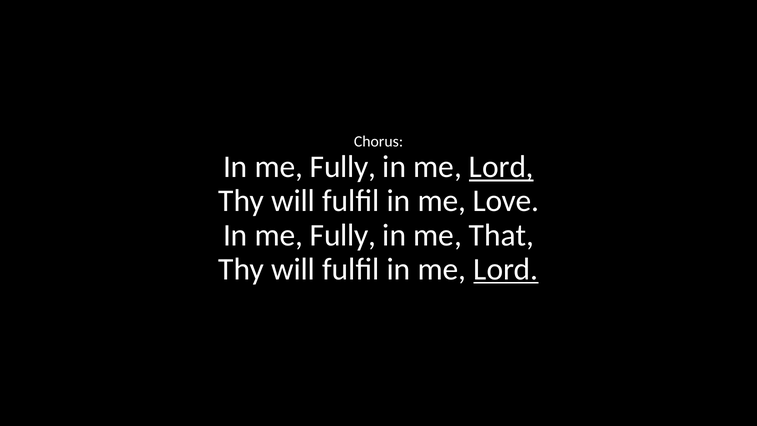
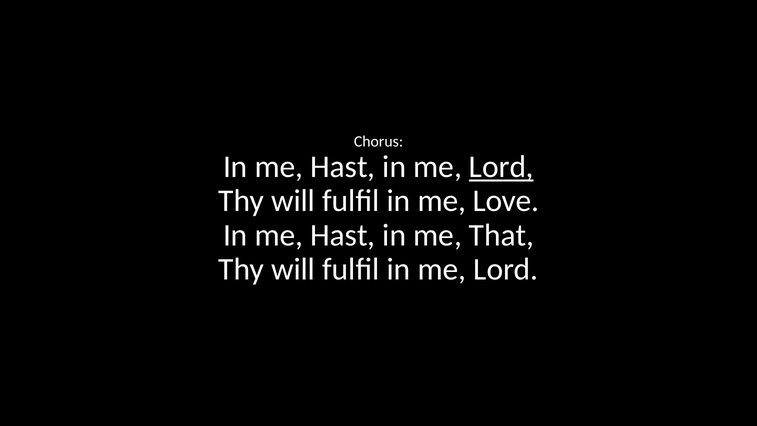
Fully: Fully -> Hast (343, 167)
Fully: Fully -> Hast (343, 235)
Lord underline: present -> none (506, 269)
